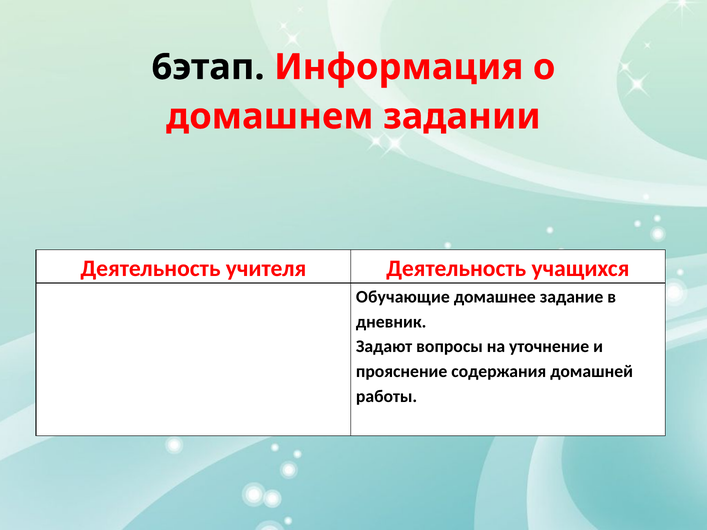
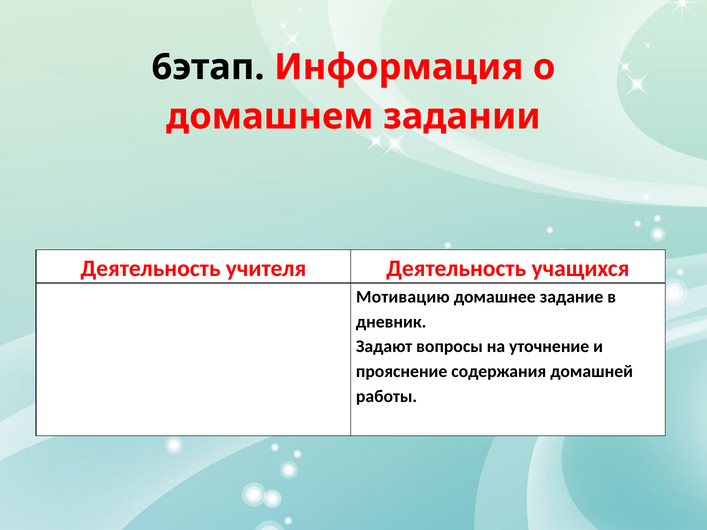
Обучающие: Обучающие -> Мотивацию (403, 297)
